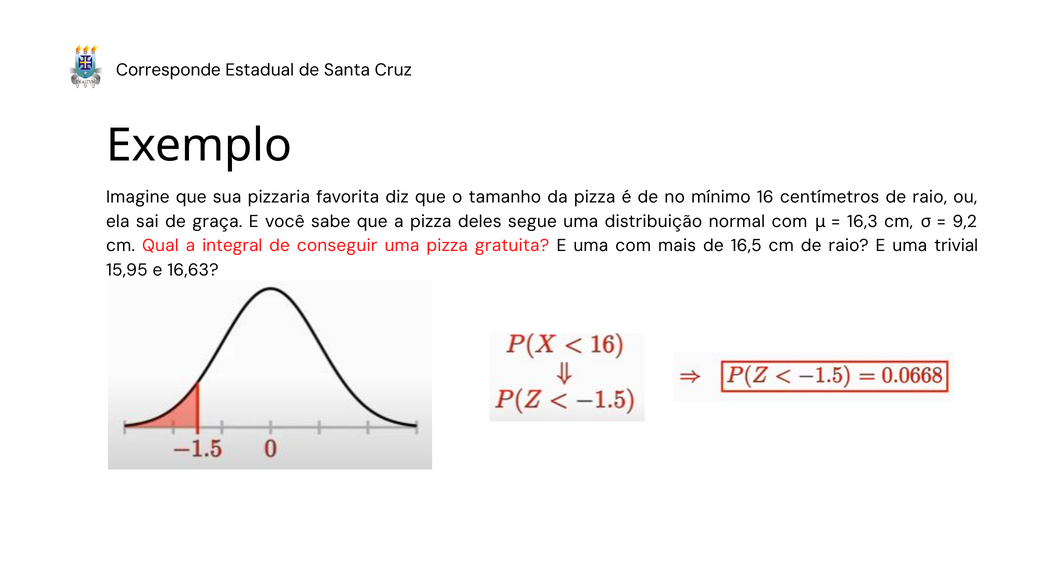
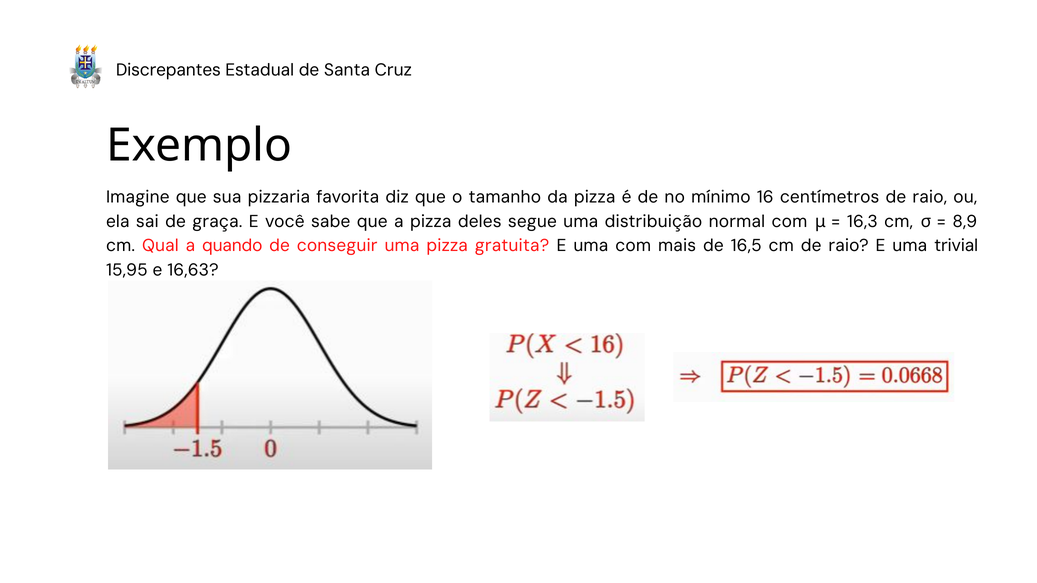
Corresponde: Corresponde -> Discrepantes (168, 70)
9,2: 9,2 -> 8,9 (965, 222)
integral: integral -> quando (232, 246)
